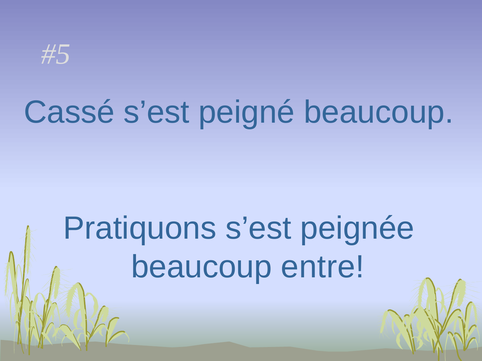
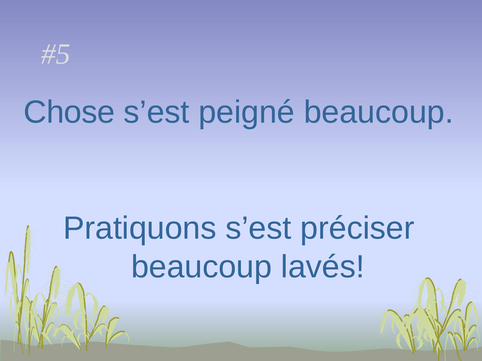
Cassé: Cassé -> Chose (69, 112)
peignée: peignée -> préciser (357, 229)
entre: entre -> lavés (323, 267)
